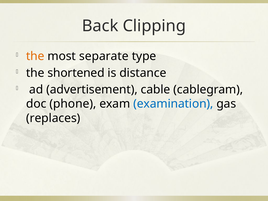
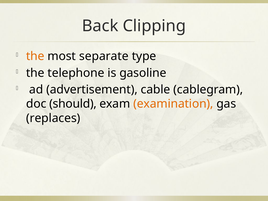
shortened: shortened -> telephone (76, 73)
distance: distance -> gasoline (143, 73)
phone: phone -> should (73, 104)
examination colour: blue -> orange (173, 104)
